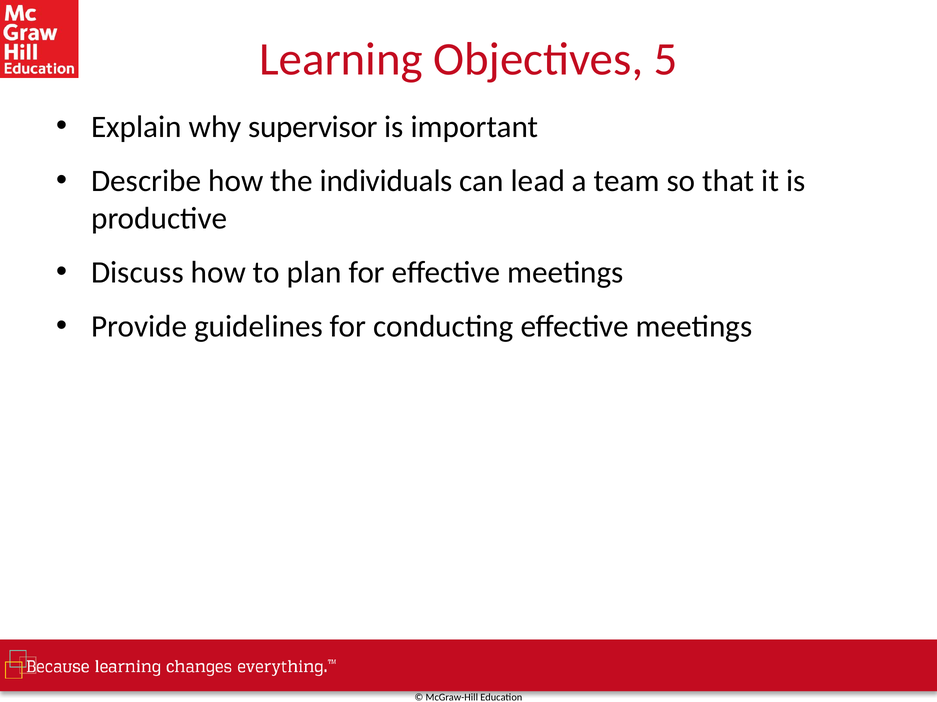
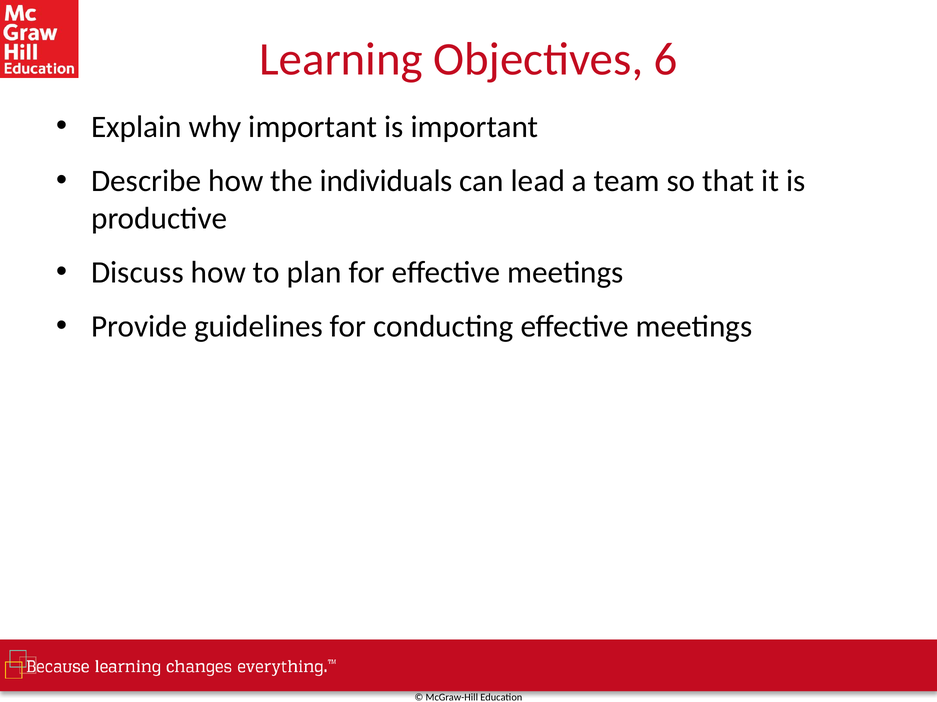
5: 5 -> 6 (666, 59)
why supervisor: supervisor -> important (313, 127)
